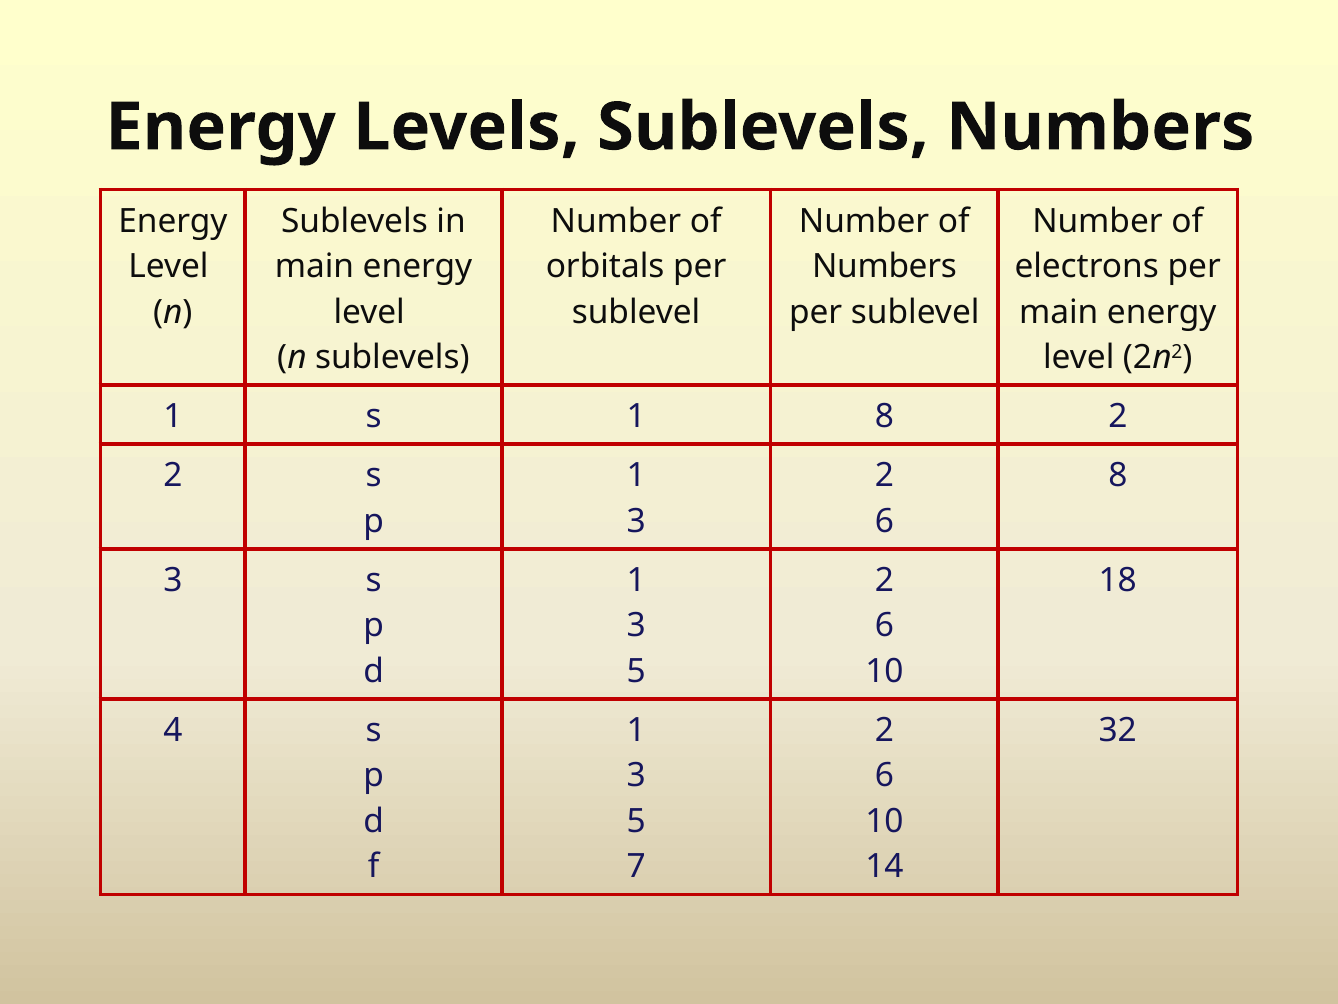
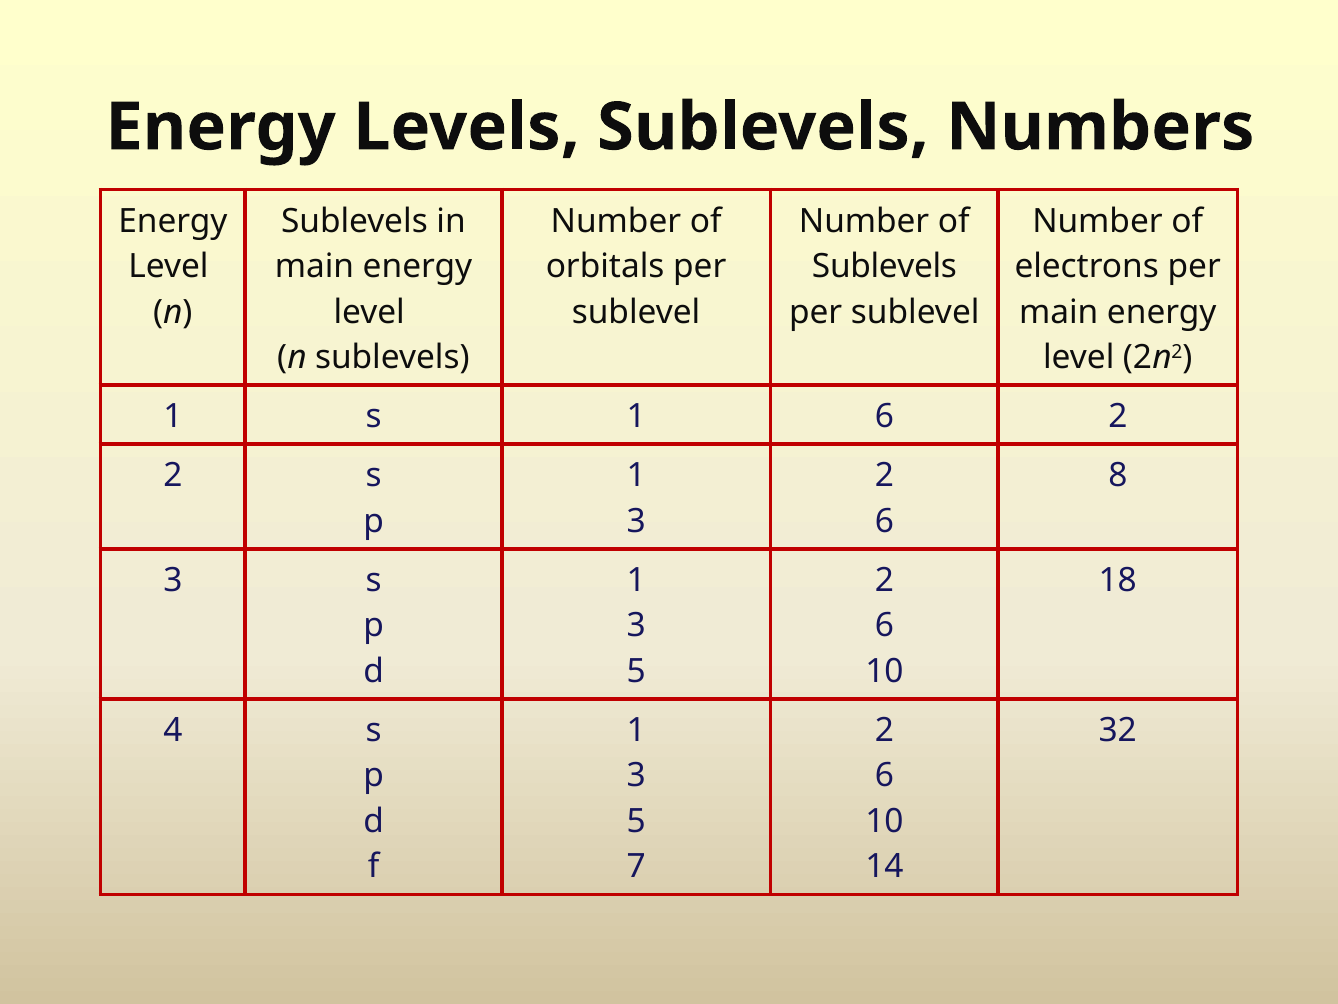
Numbers: Numbers -> Sublevels (884, 266)
1 8: 8 -> 6 (884, 416)
